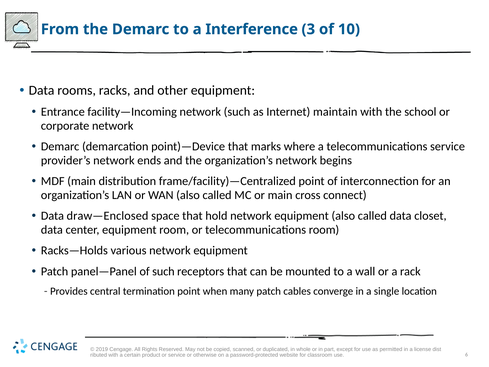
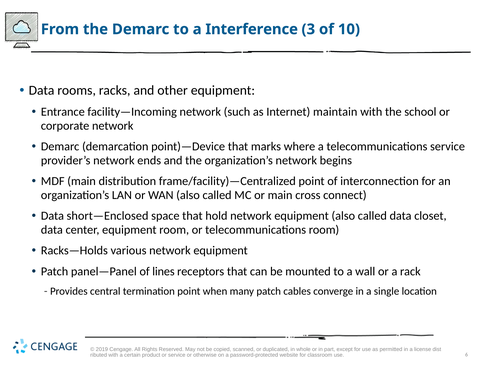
draw—Enclosed: draw—Enclosed -> short—Enclosed (108, 216)
of such: such -> lines (163, 271)
